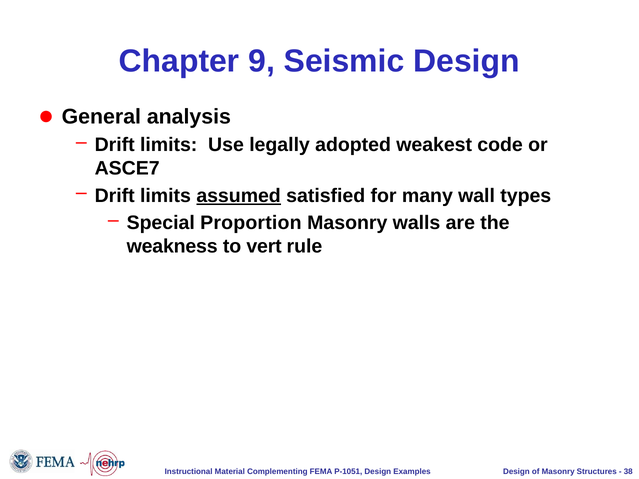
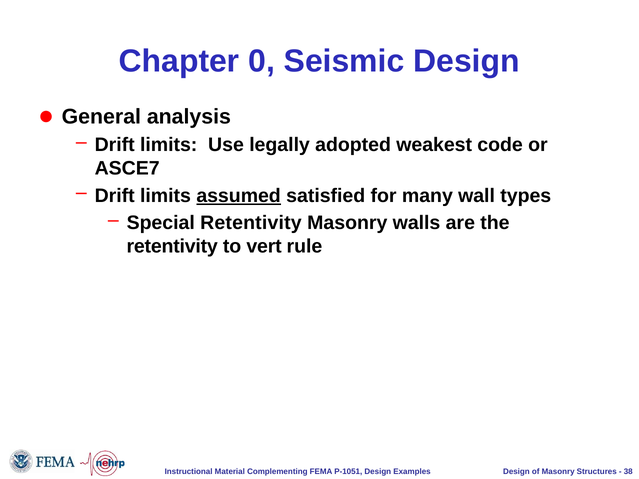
9: 9 -> 0 (262, 61)
Special Proportion: Proportion -> Retentivity (251, 223)
weakness: weakness -> retentivity (172, 247)
